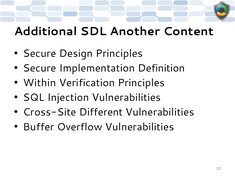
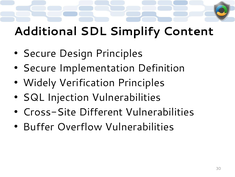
Another: Another -> Simplify (135, 31)
Within: Within -> Widely (40, 82)
